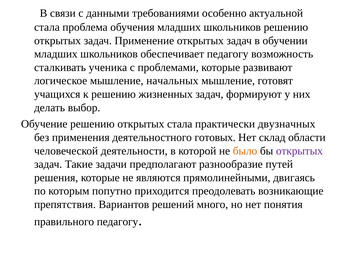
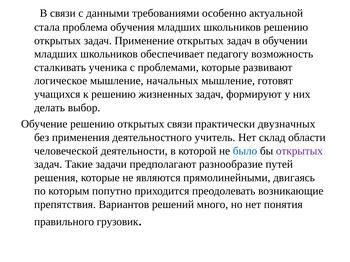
открытых стала: стала -> связи (180, 124)
готовых: готовых -> учитель (215, 138)
было colour: orange -> blue (245, 151)
правильного педагогу: педагогу -> грузовик (118, 222)
